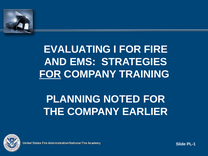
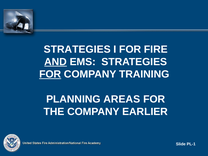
EVALUATING: EVALUATING -> STRATEGIES (77, 49)
AND underline: none -> present (56, 62)
NOTED: NOTED -> AREAS (122, 99)
